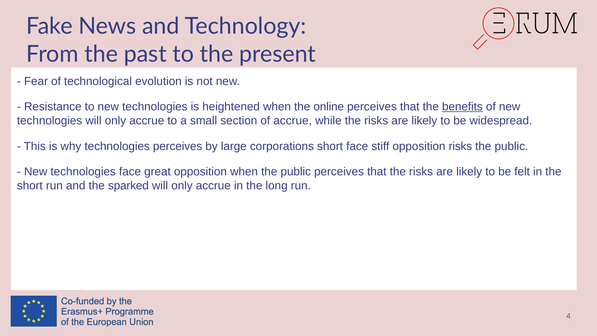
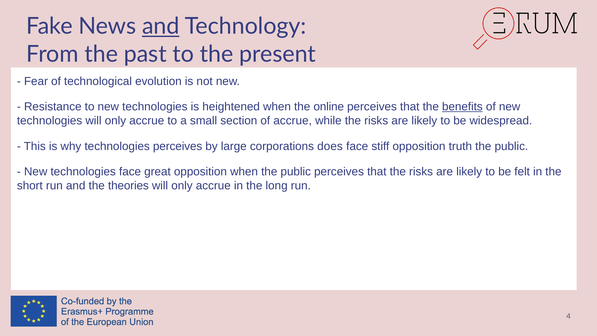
and underline: none -> present (161, 26)
corporations short: short -> does (330, 146)
opposition risks: risks -> truth (460, 146)
sparked: sparked -> theories (128, 186)
